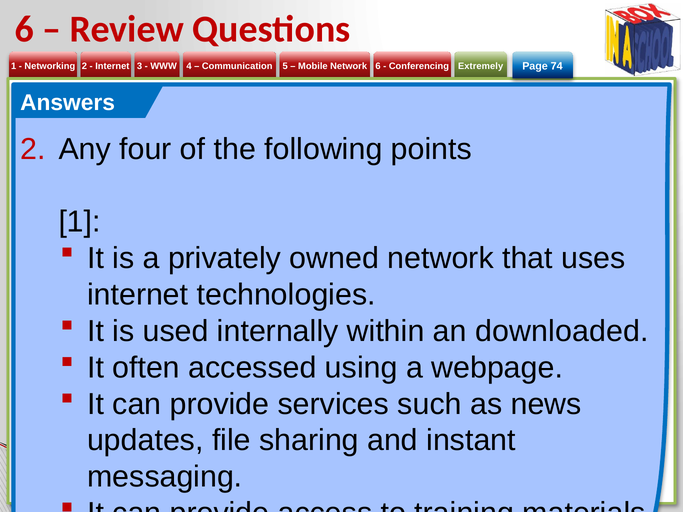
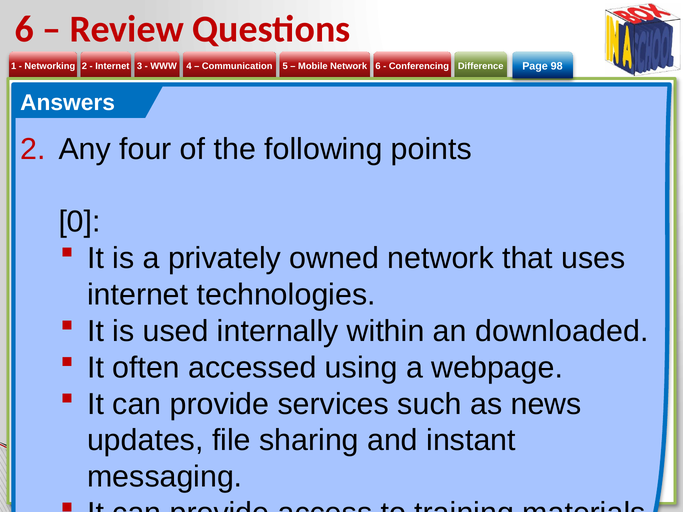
74: 74 -> 98 (557, 66)
Extremely: Extremely -> Difference (481, 66)
1: 1 -> 0 (80, 222)
